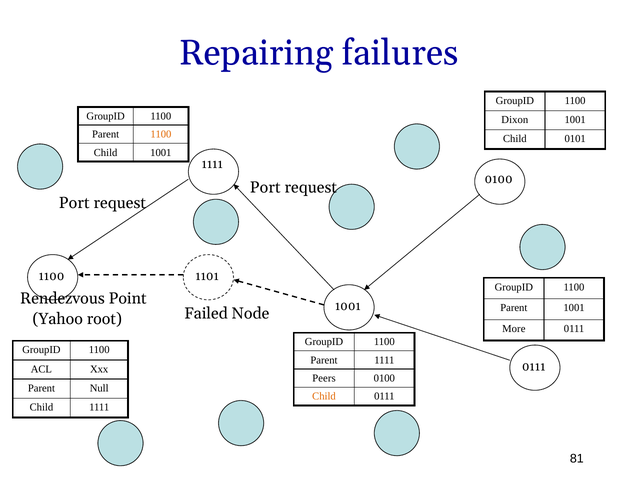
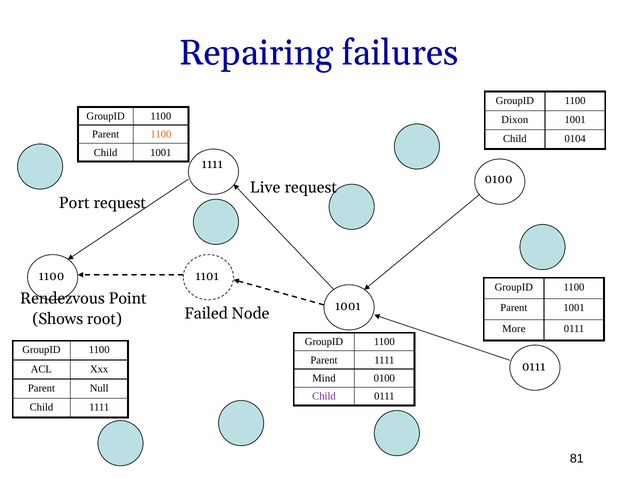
0101: 0101 -> 0104 (575, 139)
Port: Port -> Live (265, 187)
Yahoo: Yahoo -> Shows (58, 318)
Peers: Peers -> Mind (324, 378)
Child colour: orange -> purple (324, 396)
